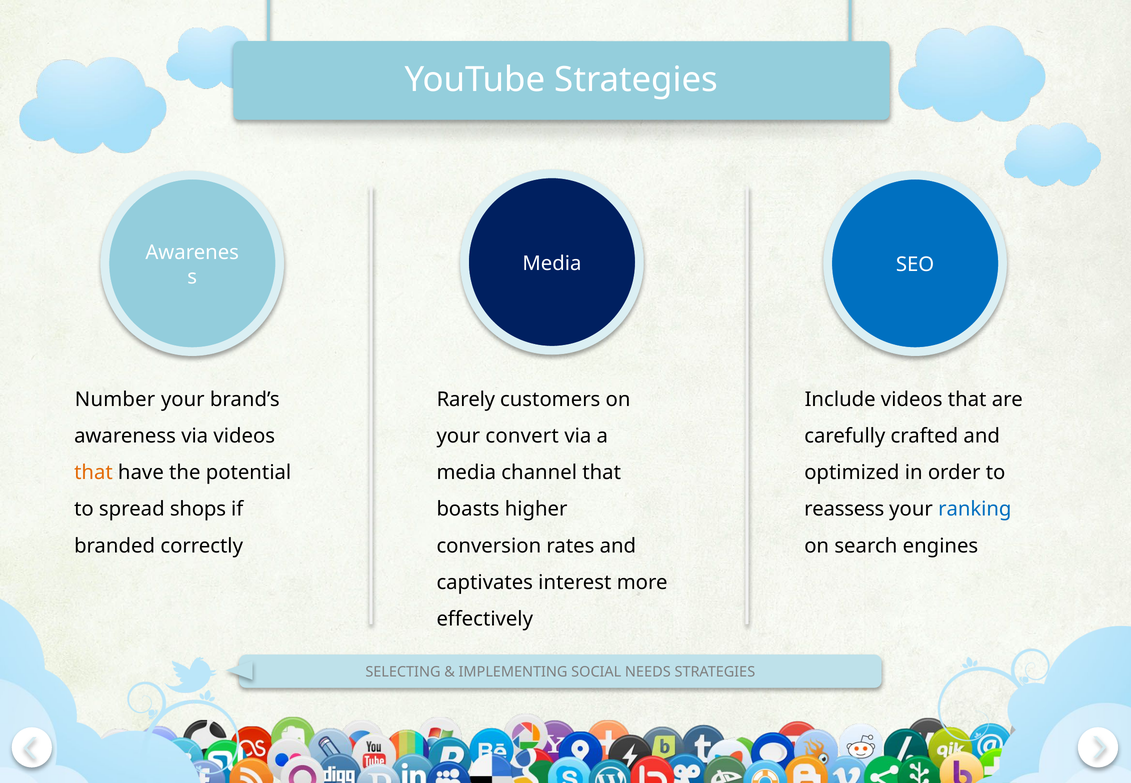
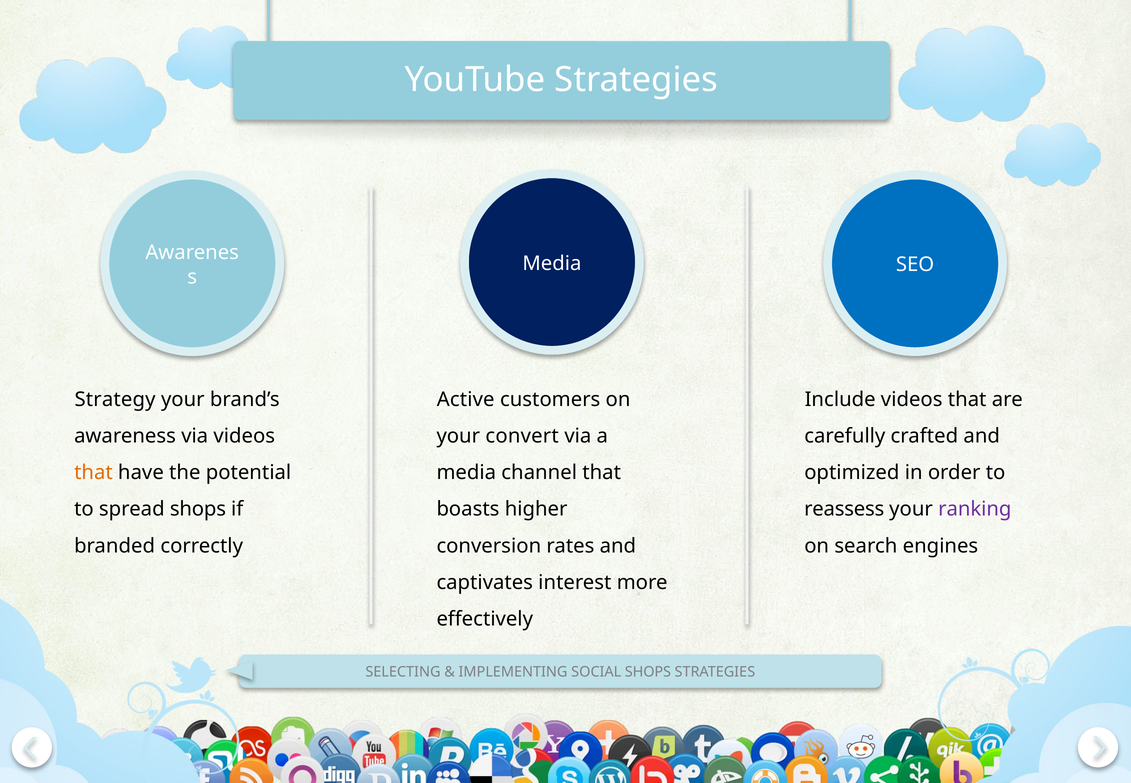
Number: Number -> Strategy (115, 400)
Rarely: Rarely -> Active (466, 400)
ranking colour: blue -> purple (975, 509)
NEEDS: NEEDS -> SHOPS (648, 672)
